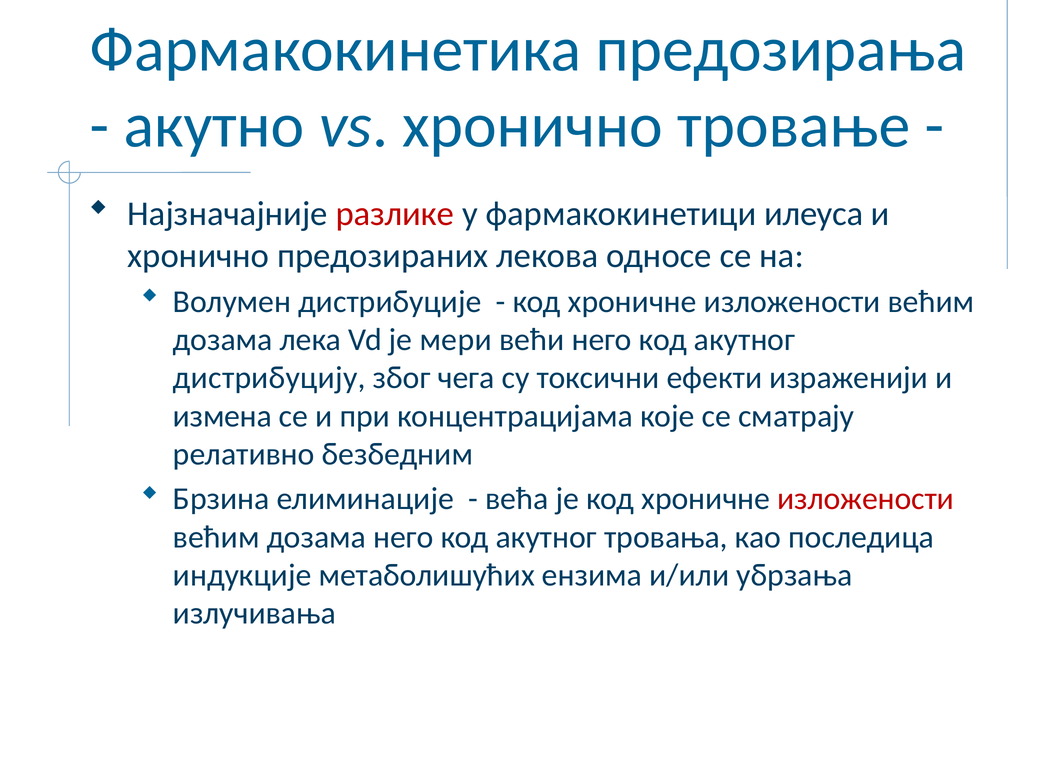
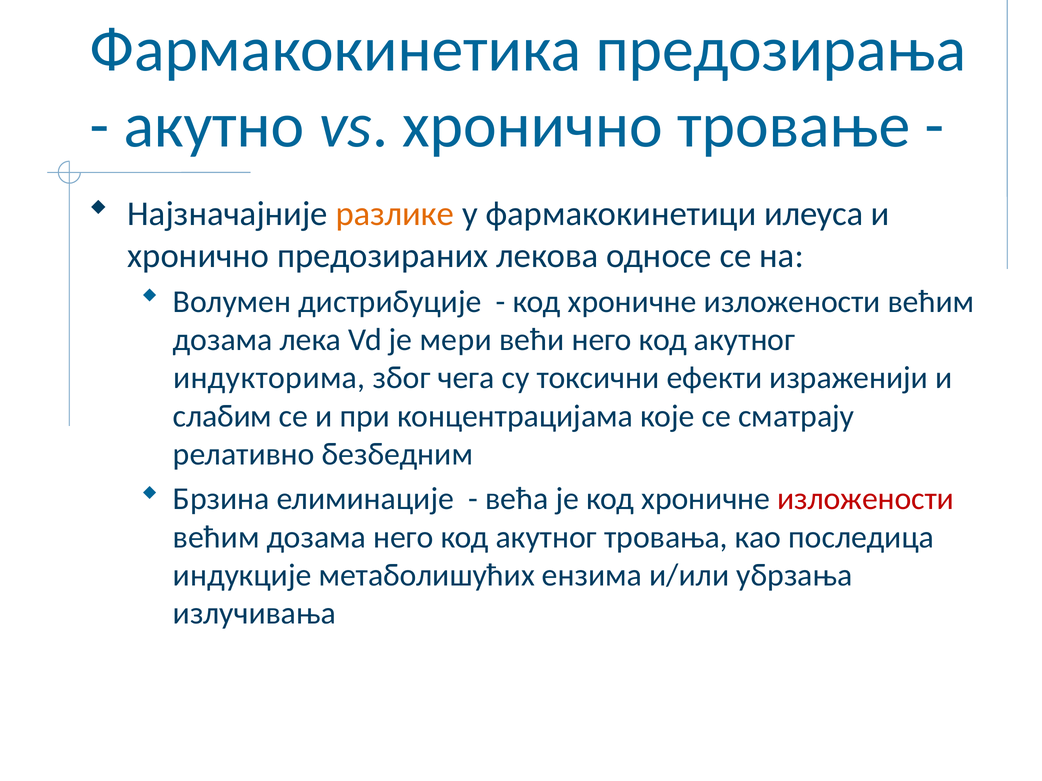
разлике colour: red -> orange (395, 214)
дистрибуцију: дистрибуцију -> индукторима (269, 378)
измена: измена -> слабим (222, 416)
